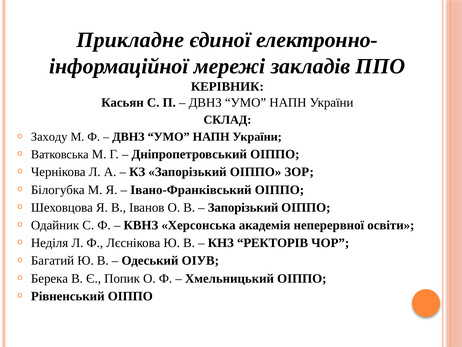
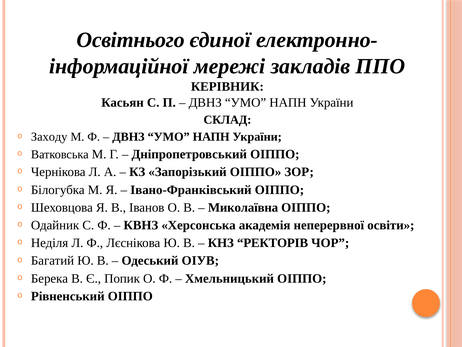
Прикладне: Прикладне -> Освітнього (131, 40)
Запорізький: Запорізький -> Миколаївна (243, 207)
